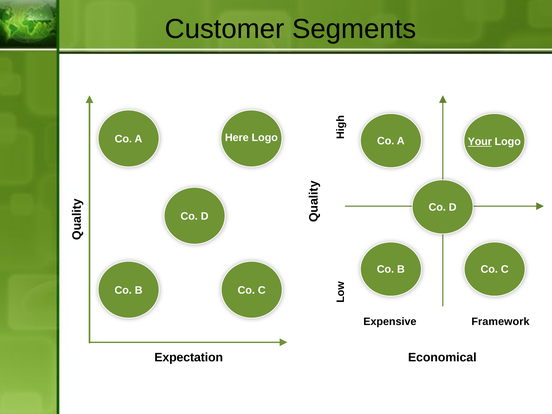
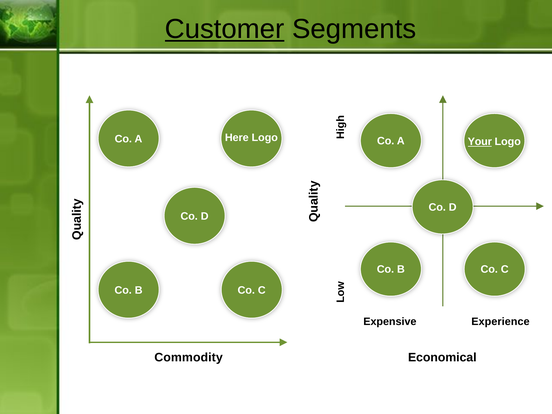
Customer underline: none -> present (225, 29)
Framework: Framework -> Experience (500, 322)
Expectation: Expectation -> Commodity (189, 357)
